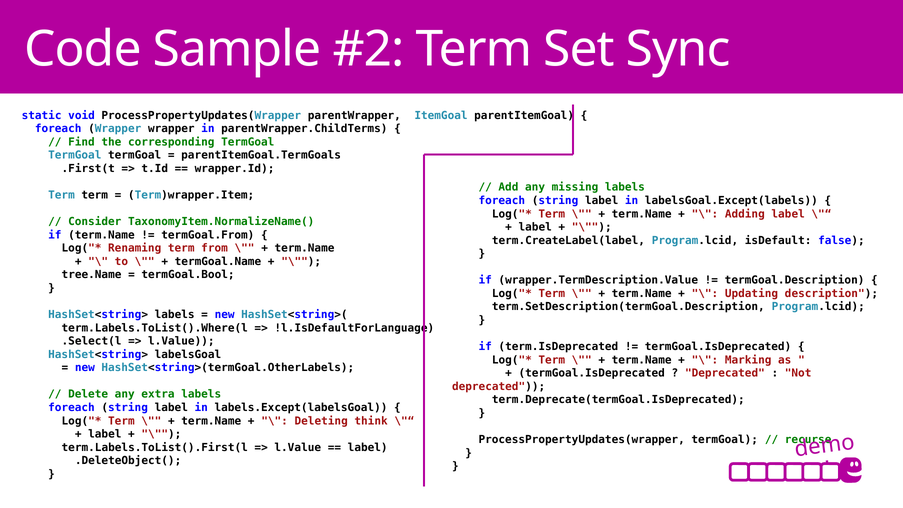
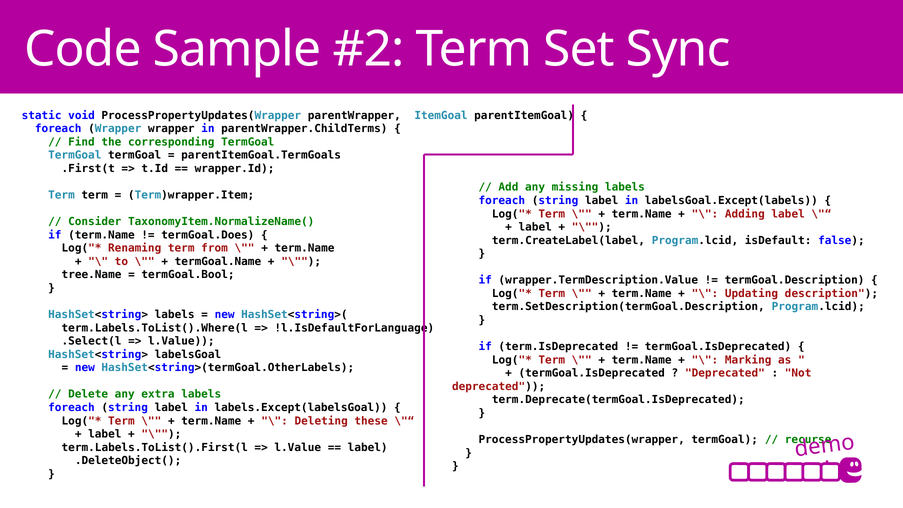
termGoal.From: termGoal.From -> termGoal.Does (208, 235)
think: think -> these (371, 421)
